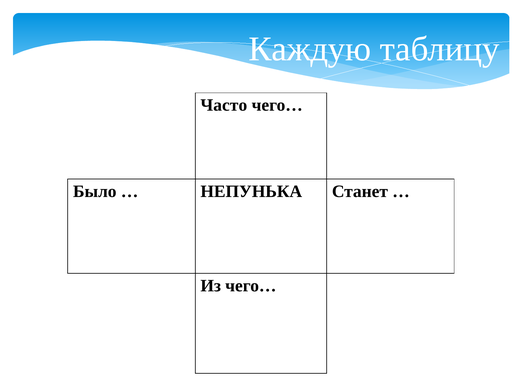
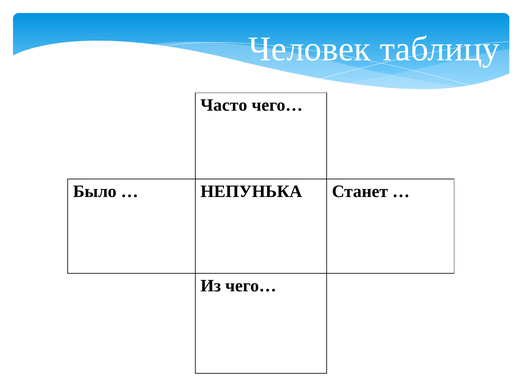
Каждую: Каждую -> Человек (310, 49)
